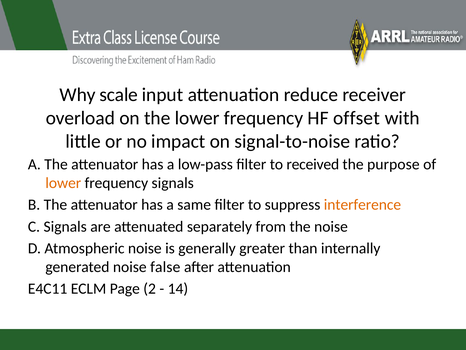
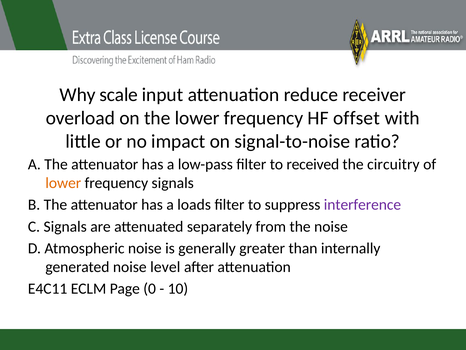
purpose: purpose -> circuitry (393, 164)
same: same -> loads (194, 205)
interference colour: orange -> purple (362, 205)
false: false -> level (165, 267)
2: 2 -> 0 (150, 288)
14: 14 -> 10 (178, 288)
